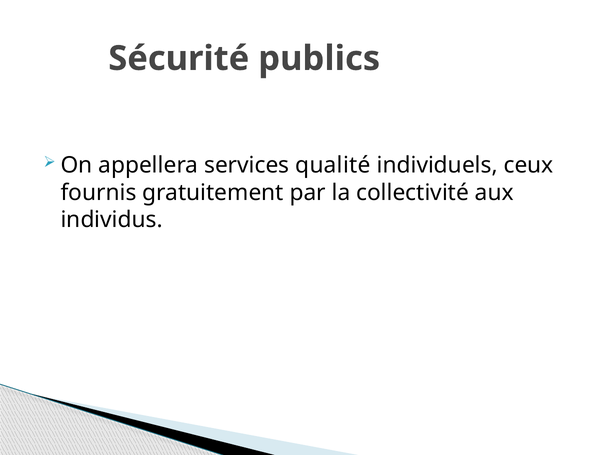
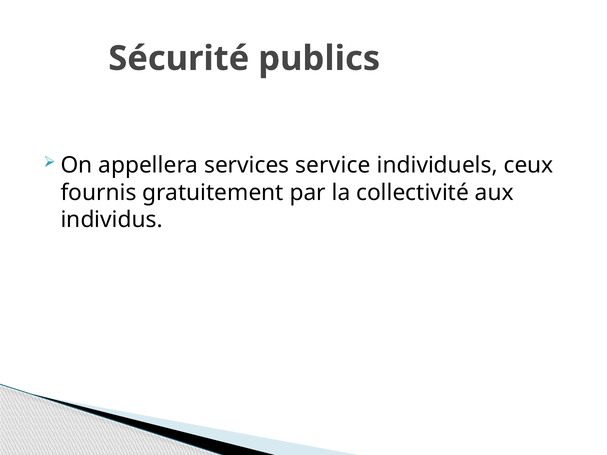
qualité: qualité -> service (333, 165)
